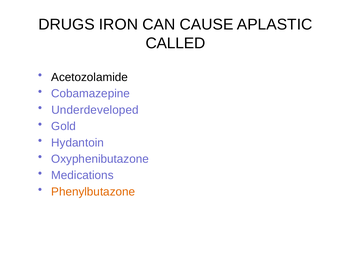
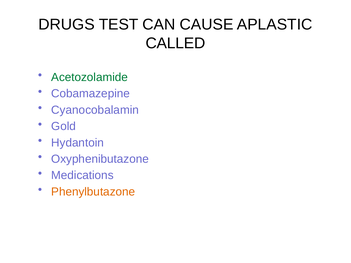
IRON: IRON -> TEST (119, 25)
Acetozolamide colour: black -> green (90, 77)
Underdeveloped: Underdeveloped -> Cyanocobalamin (95, 110)
